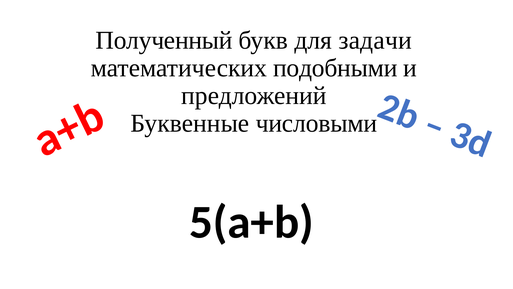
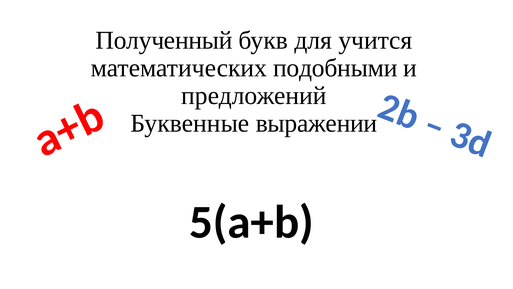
задачи: задачи -> учится (375, 40)
числовыми: числовыми -> выражении (317, 123)
